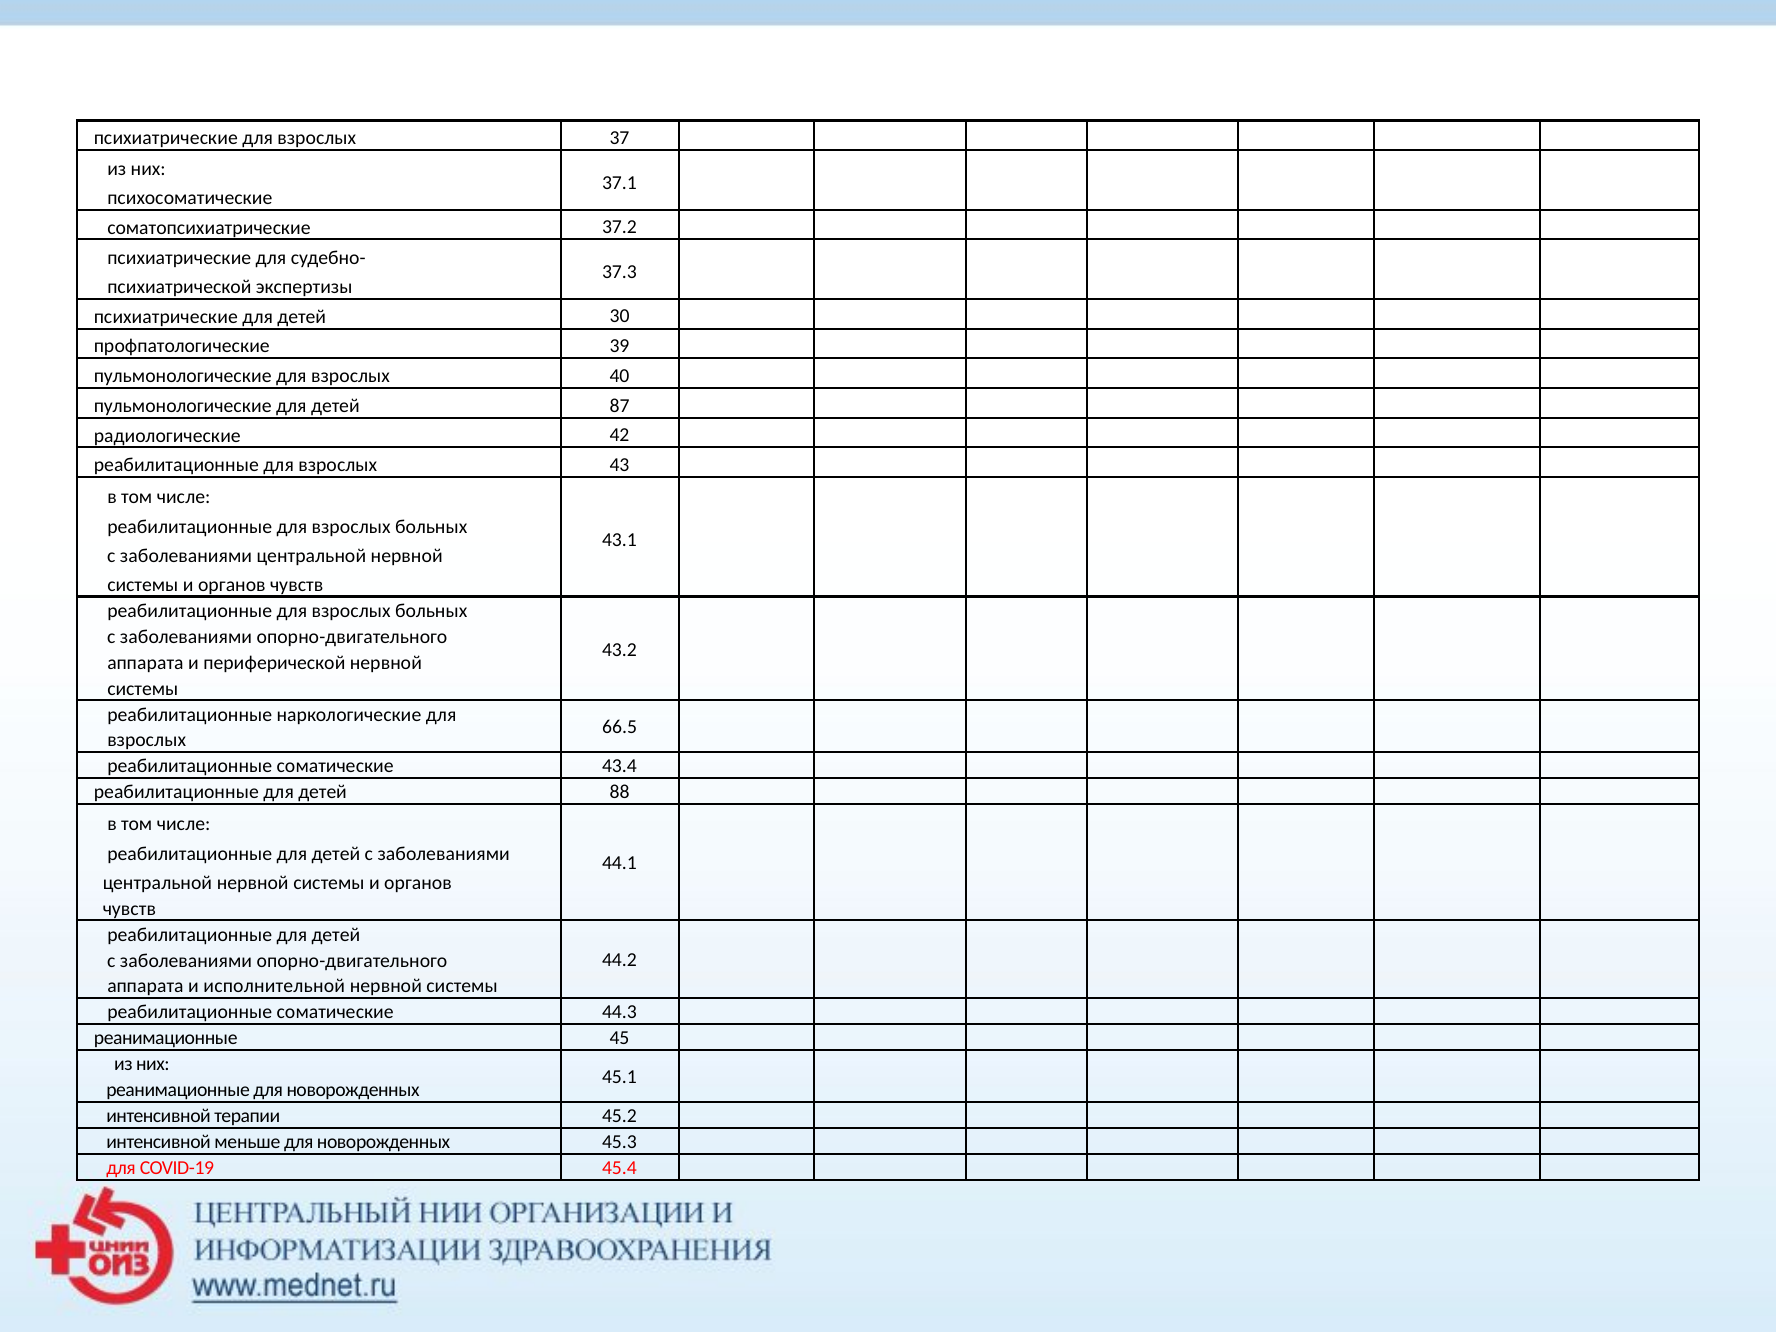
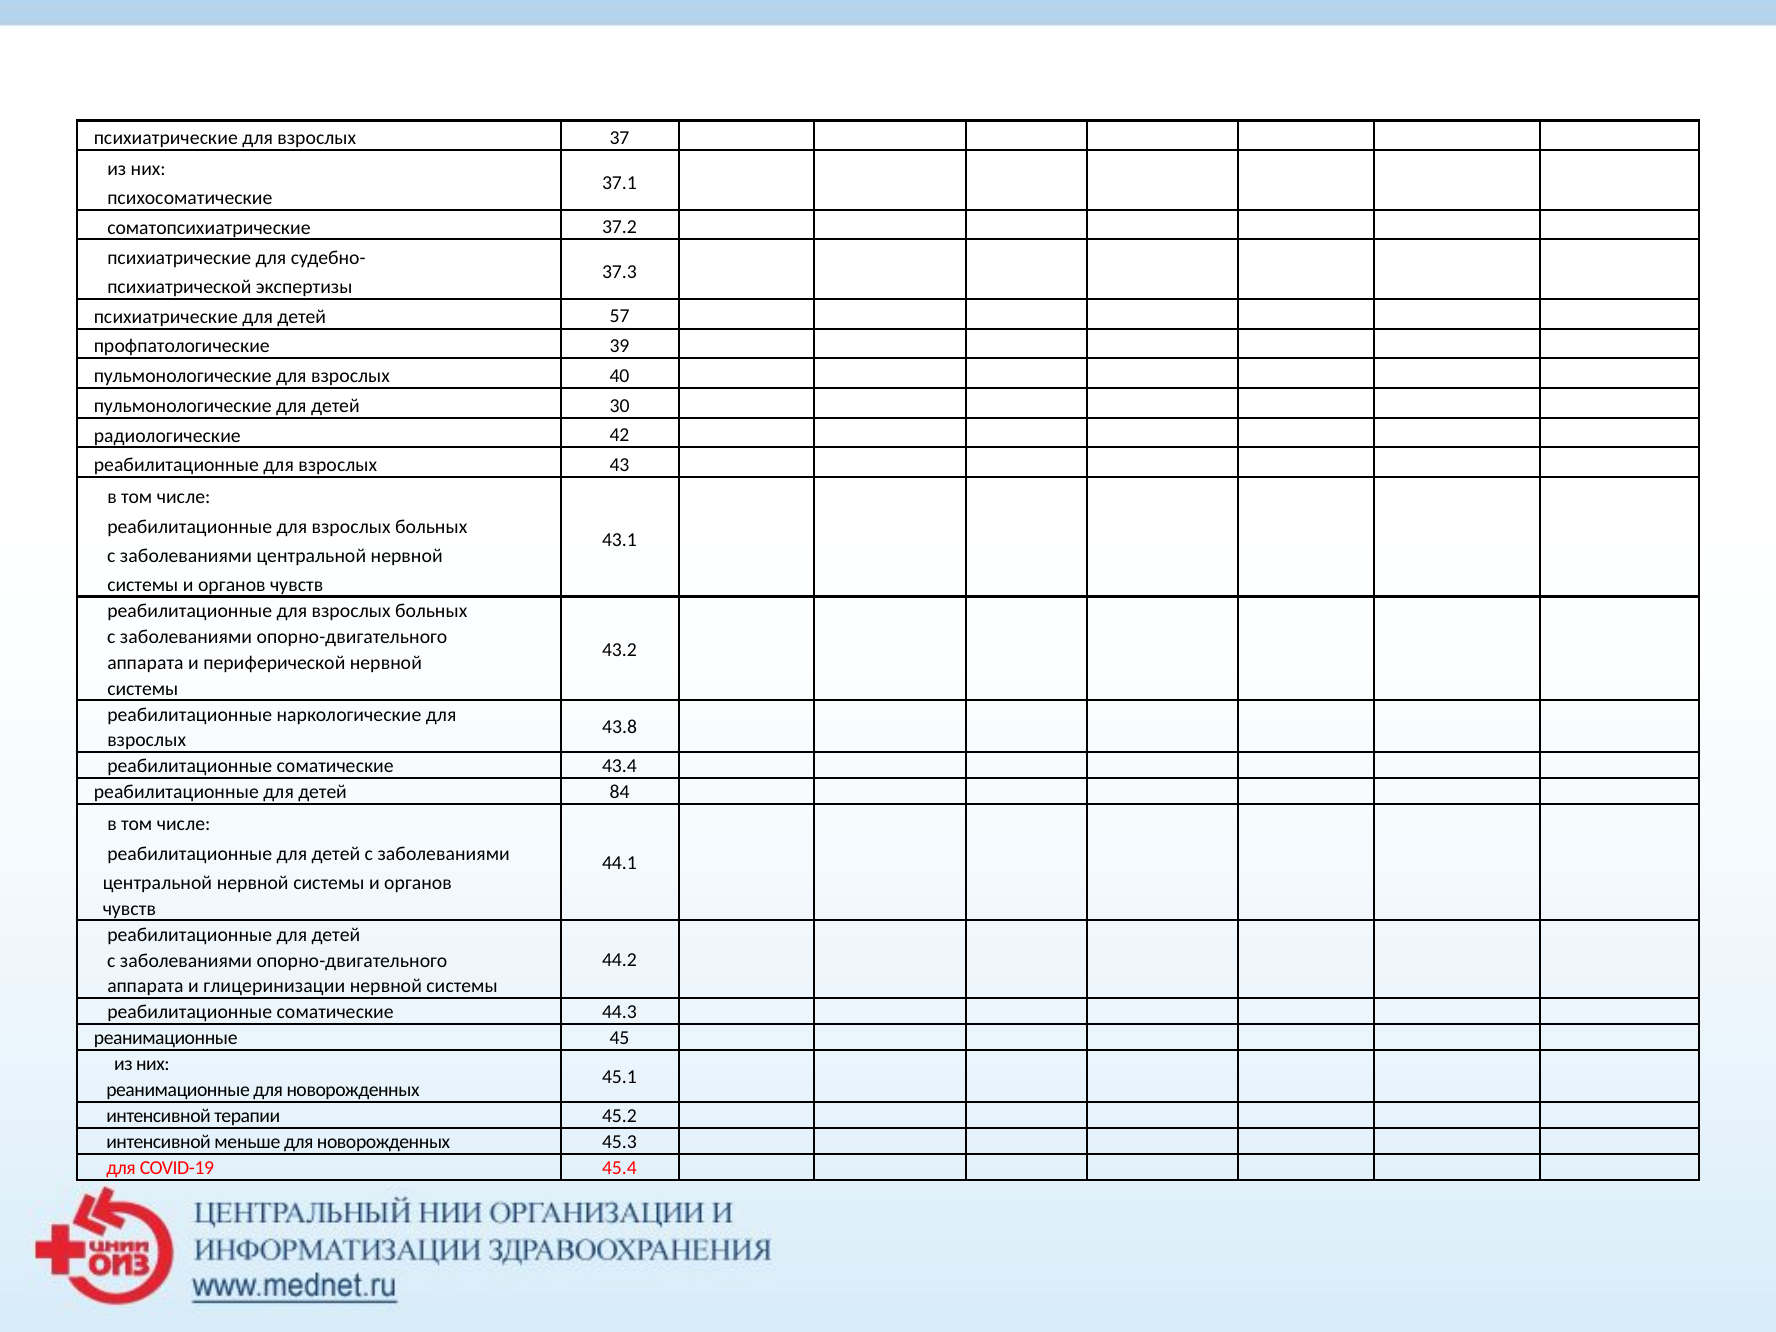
30: 30 -> 57 (620, 316)
87: 87 -> 30 (620, 406)
66.5: 66.5 -> 43.8 (620, 727)
88: 88 -> 84 (620, 792)
исполнительной: исполнительной -> глицеринизации (274, 986)
